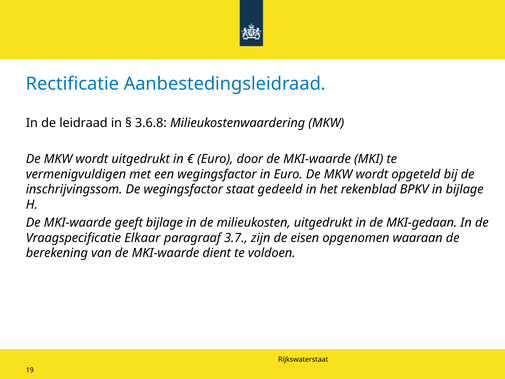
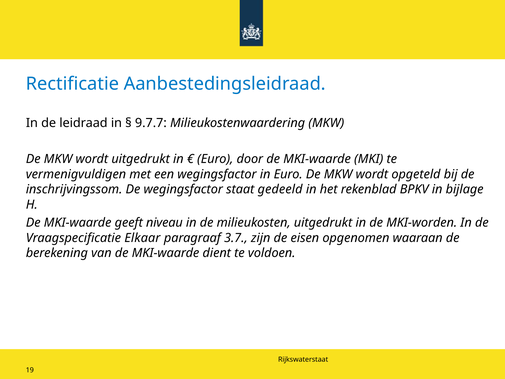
3.6.8: 3.6.8 -> 9.7.7 (151, 123)
geeft bijlage: bijlage -> niveau (164, 223)
MKI-gedaan: MKI-gedaan -> MKI-worden (422, 223)
